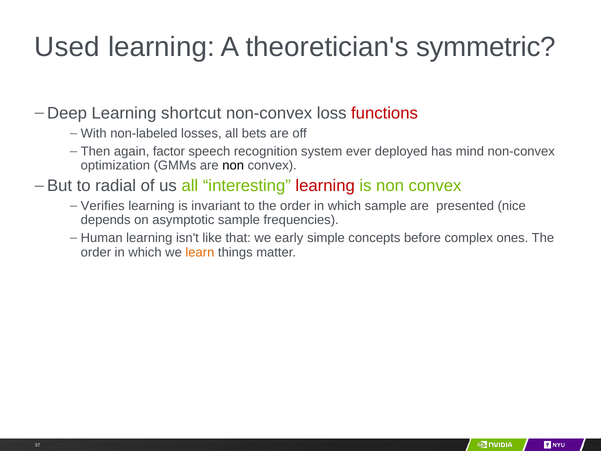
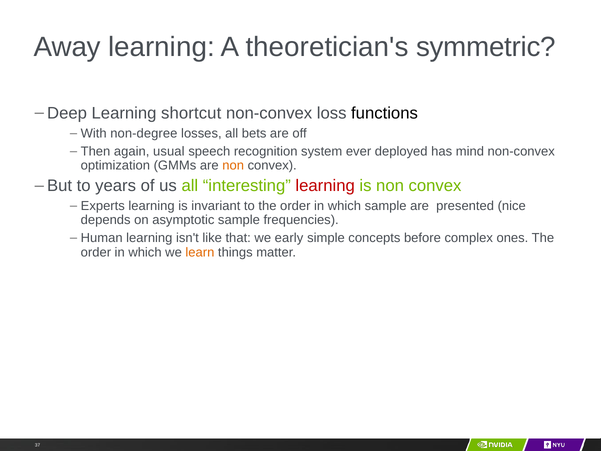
Used: Used -> Away (67, 47)
functions colour: red -> black (385, 113)
non-labeled: non-labeled -> non-degree (144, 133)
factor: factor -> usual (169, 151)
non colour: black -> orange (233, 165)
radial: radial -> years (116, 186)
Verifies: Verifies -> Experts (103, 206)
